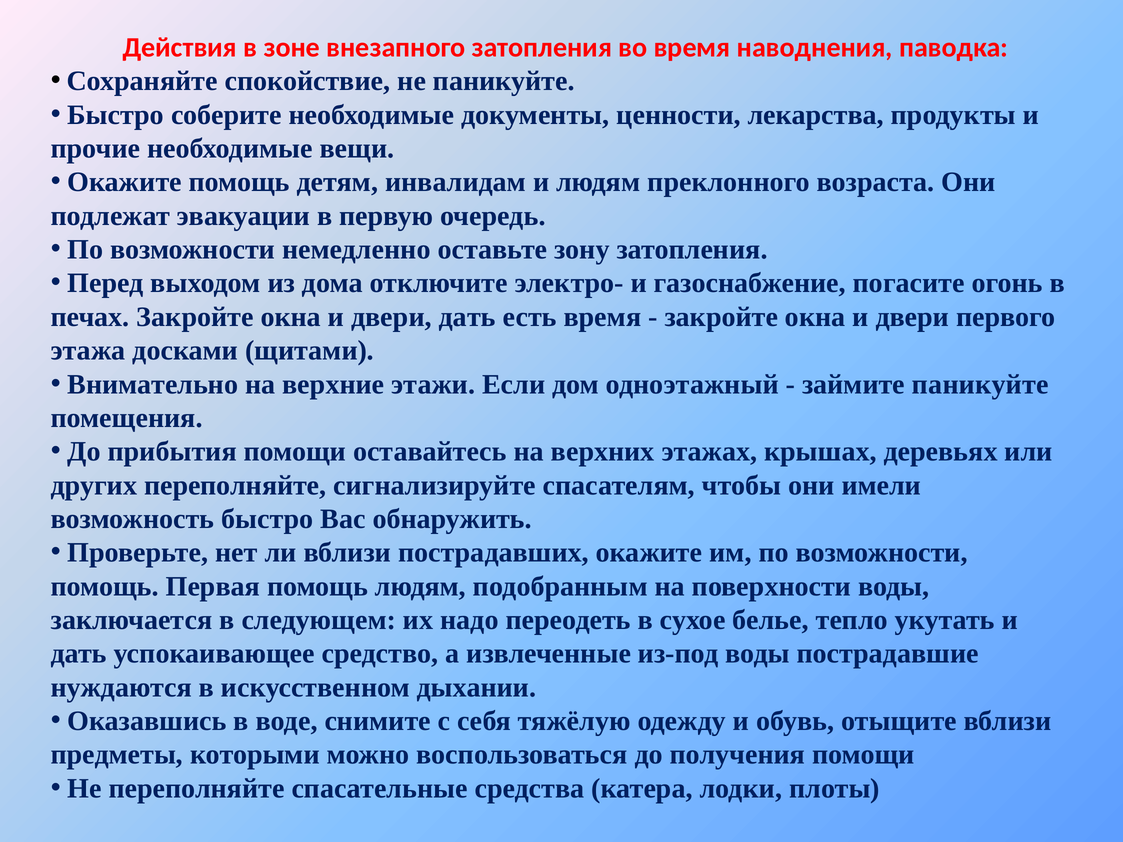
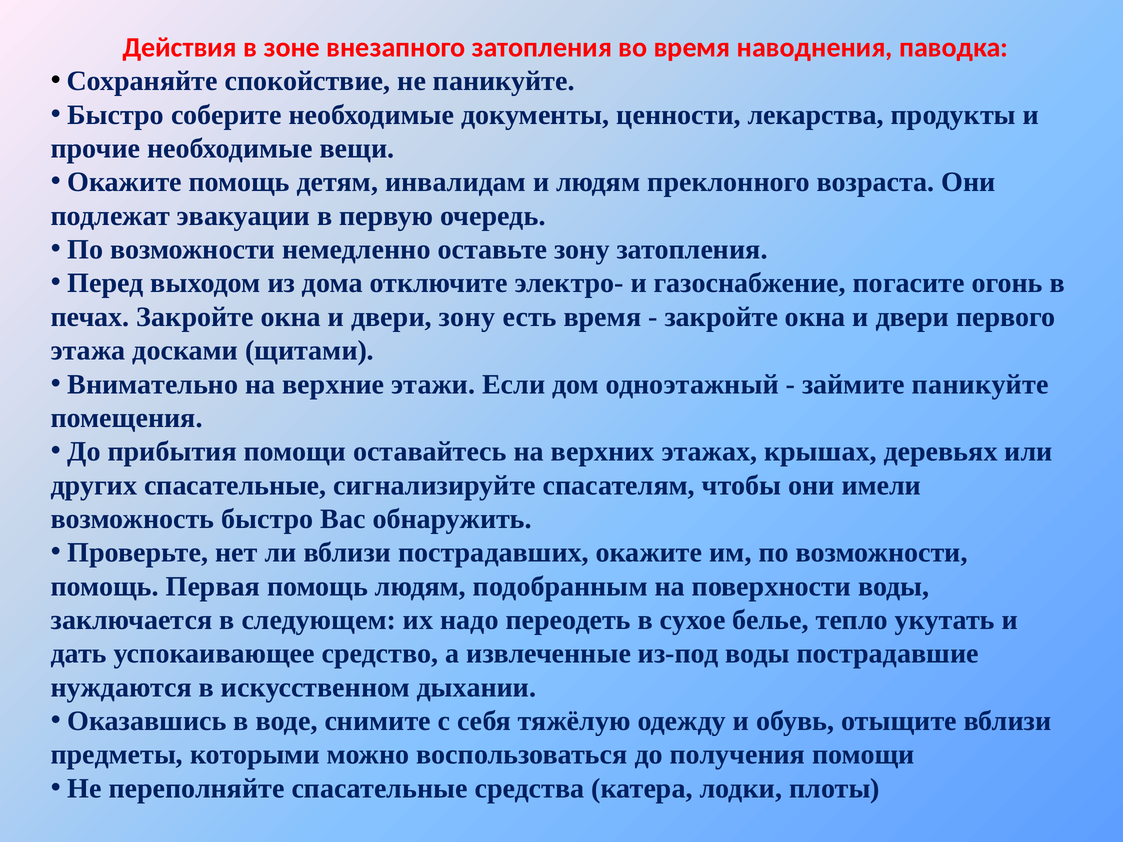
двери дать: дать -> зону (467, 317)
других переполняйте: переполняйте -> спасательные (235, 485)
